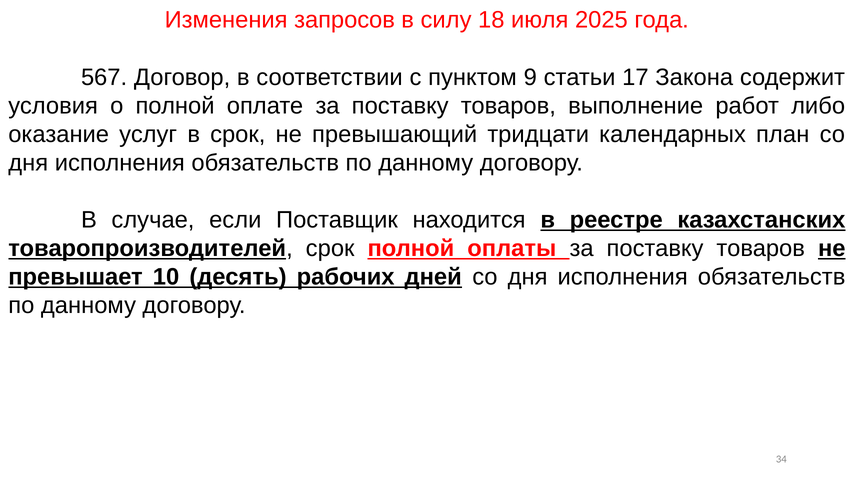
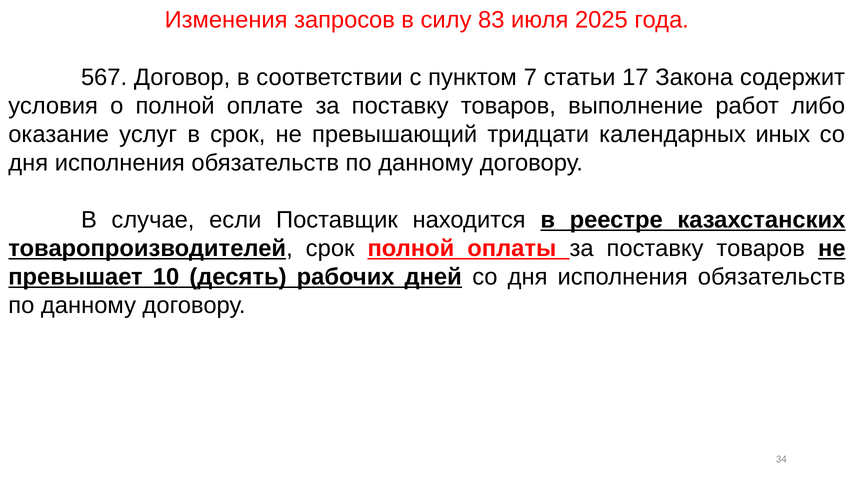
18: 18 -> 83 (491, 20)
9: 9 -> 7 (530, 77)
план: план -> иных (783, 134)
